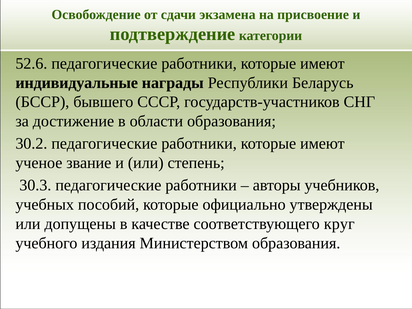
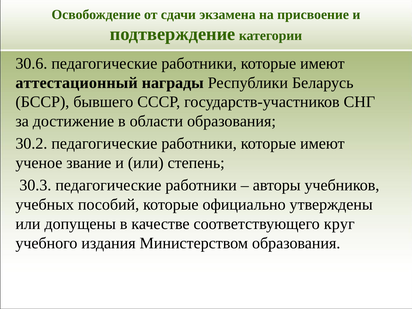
52.6: 52.6 -> 30.6 (31, 64)
индивидуальные: индивидуальные -> аттестационный (77, 83)
